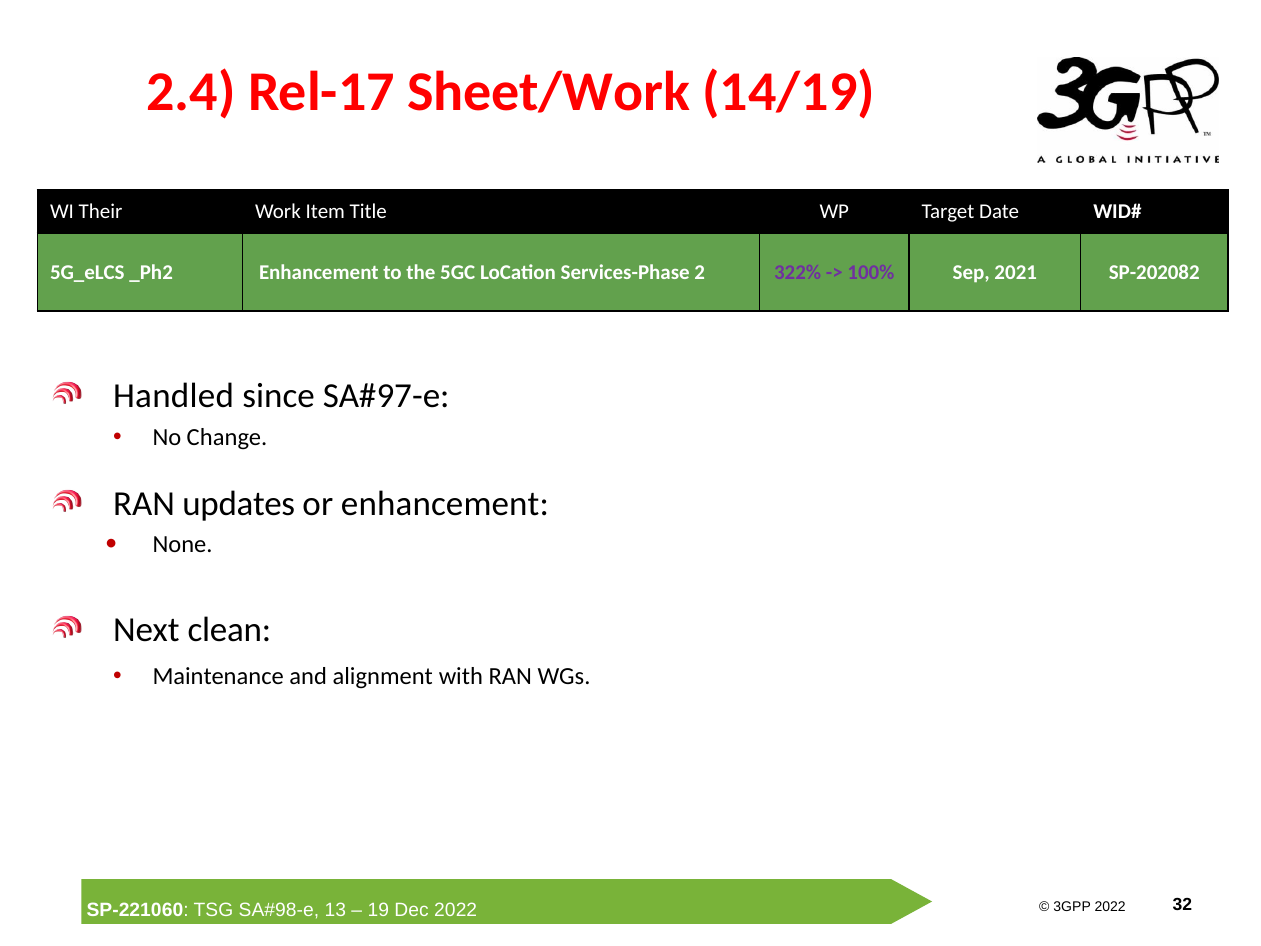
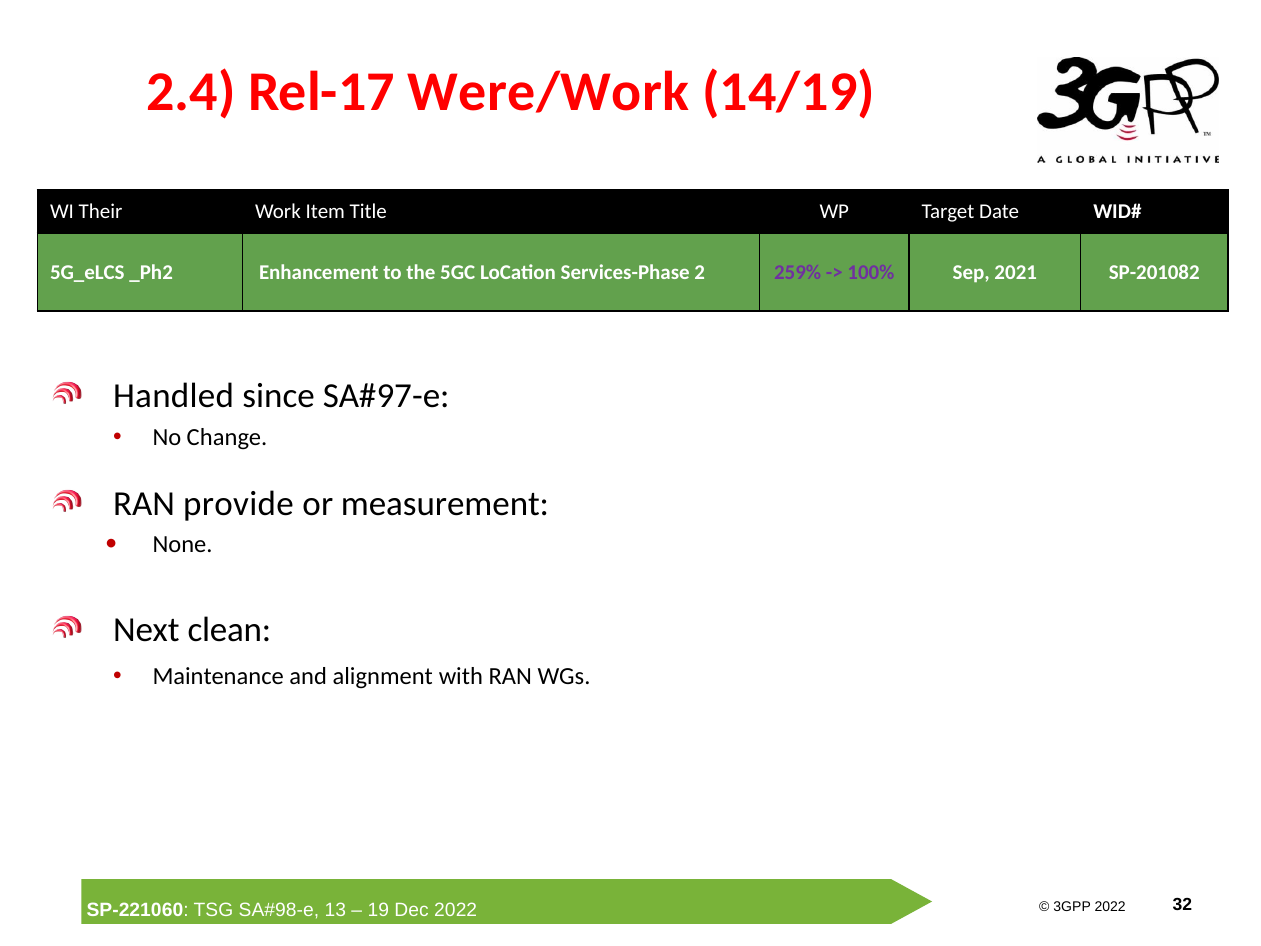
Sheet/Work: Sheet/Work -> Were/Work (548, 92)
322%: 322% -> 259% (798, 272)
SP-202082: SP-202082 -> SP-201082 (1154, 272)
updates: updates -> provide (238, 503)
or enhancement: enhancement -> measurement (445, 503)
